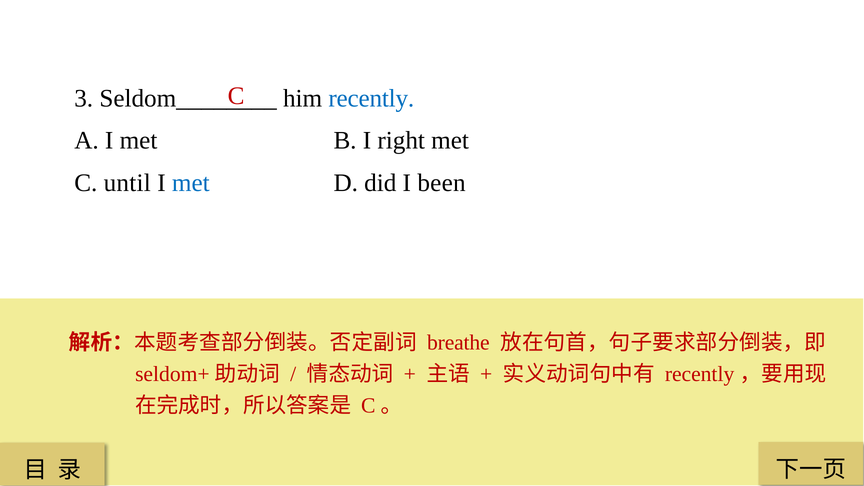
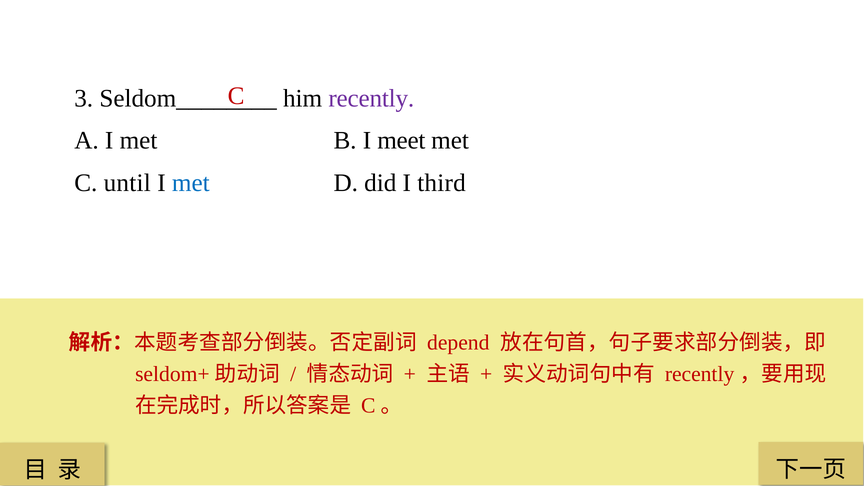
recently colour: blue -> purple (371, 98)
right: right -> meet (401, 141)
been: been -> third (442, 183)
breathe: breathe -> depend (458, 343)
